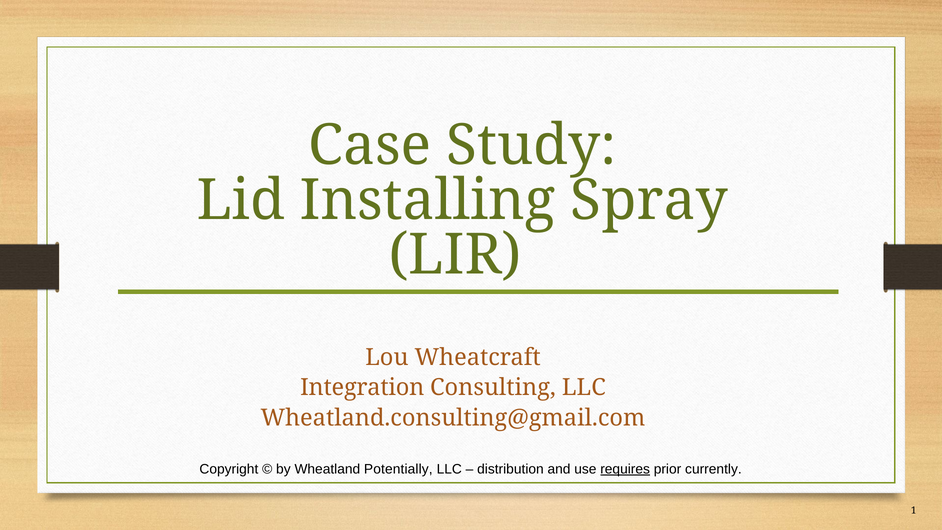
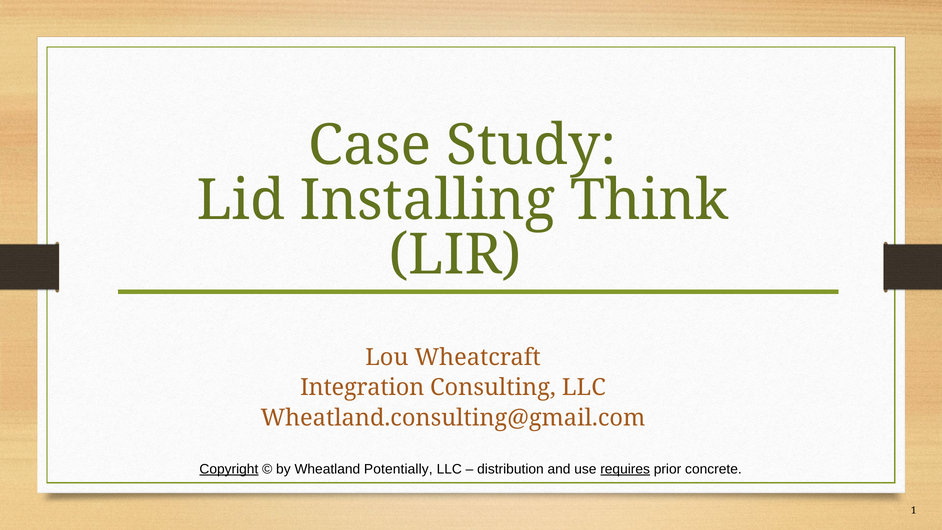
Spray: Spray -> Think (649, 200)
Copyright underline: none -> present (229, 469)
currently: currently -> concrete (713, 469)
